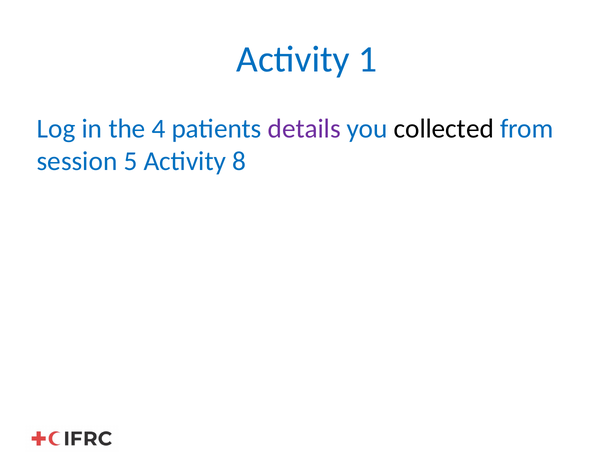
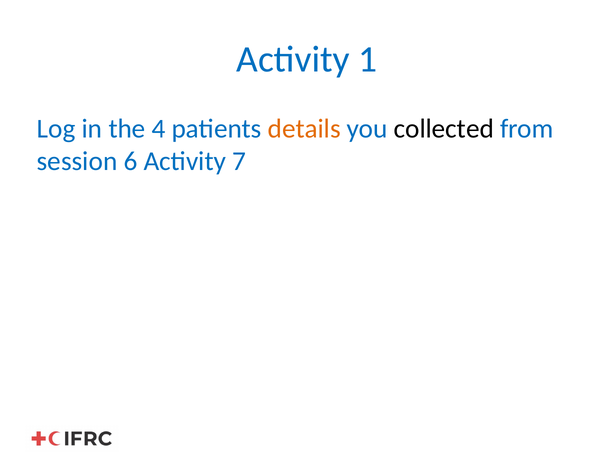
details colour: purple -> orange (304, 129)
5: 5 -> 6 (130, 162)
8: 8 -> 7 (239, 162)
